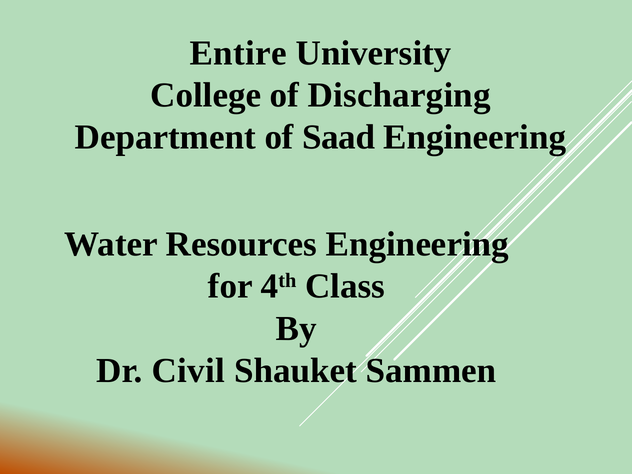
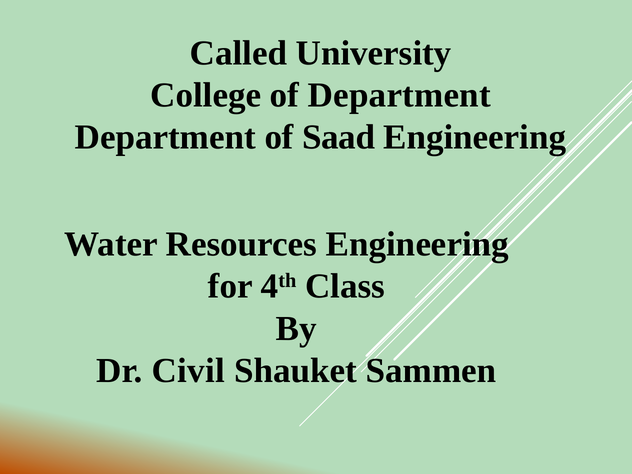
Entire: Entire -> Called (238, 53)
of Discharging: Discharging -> Department (399, 95)
